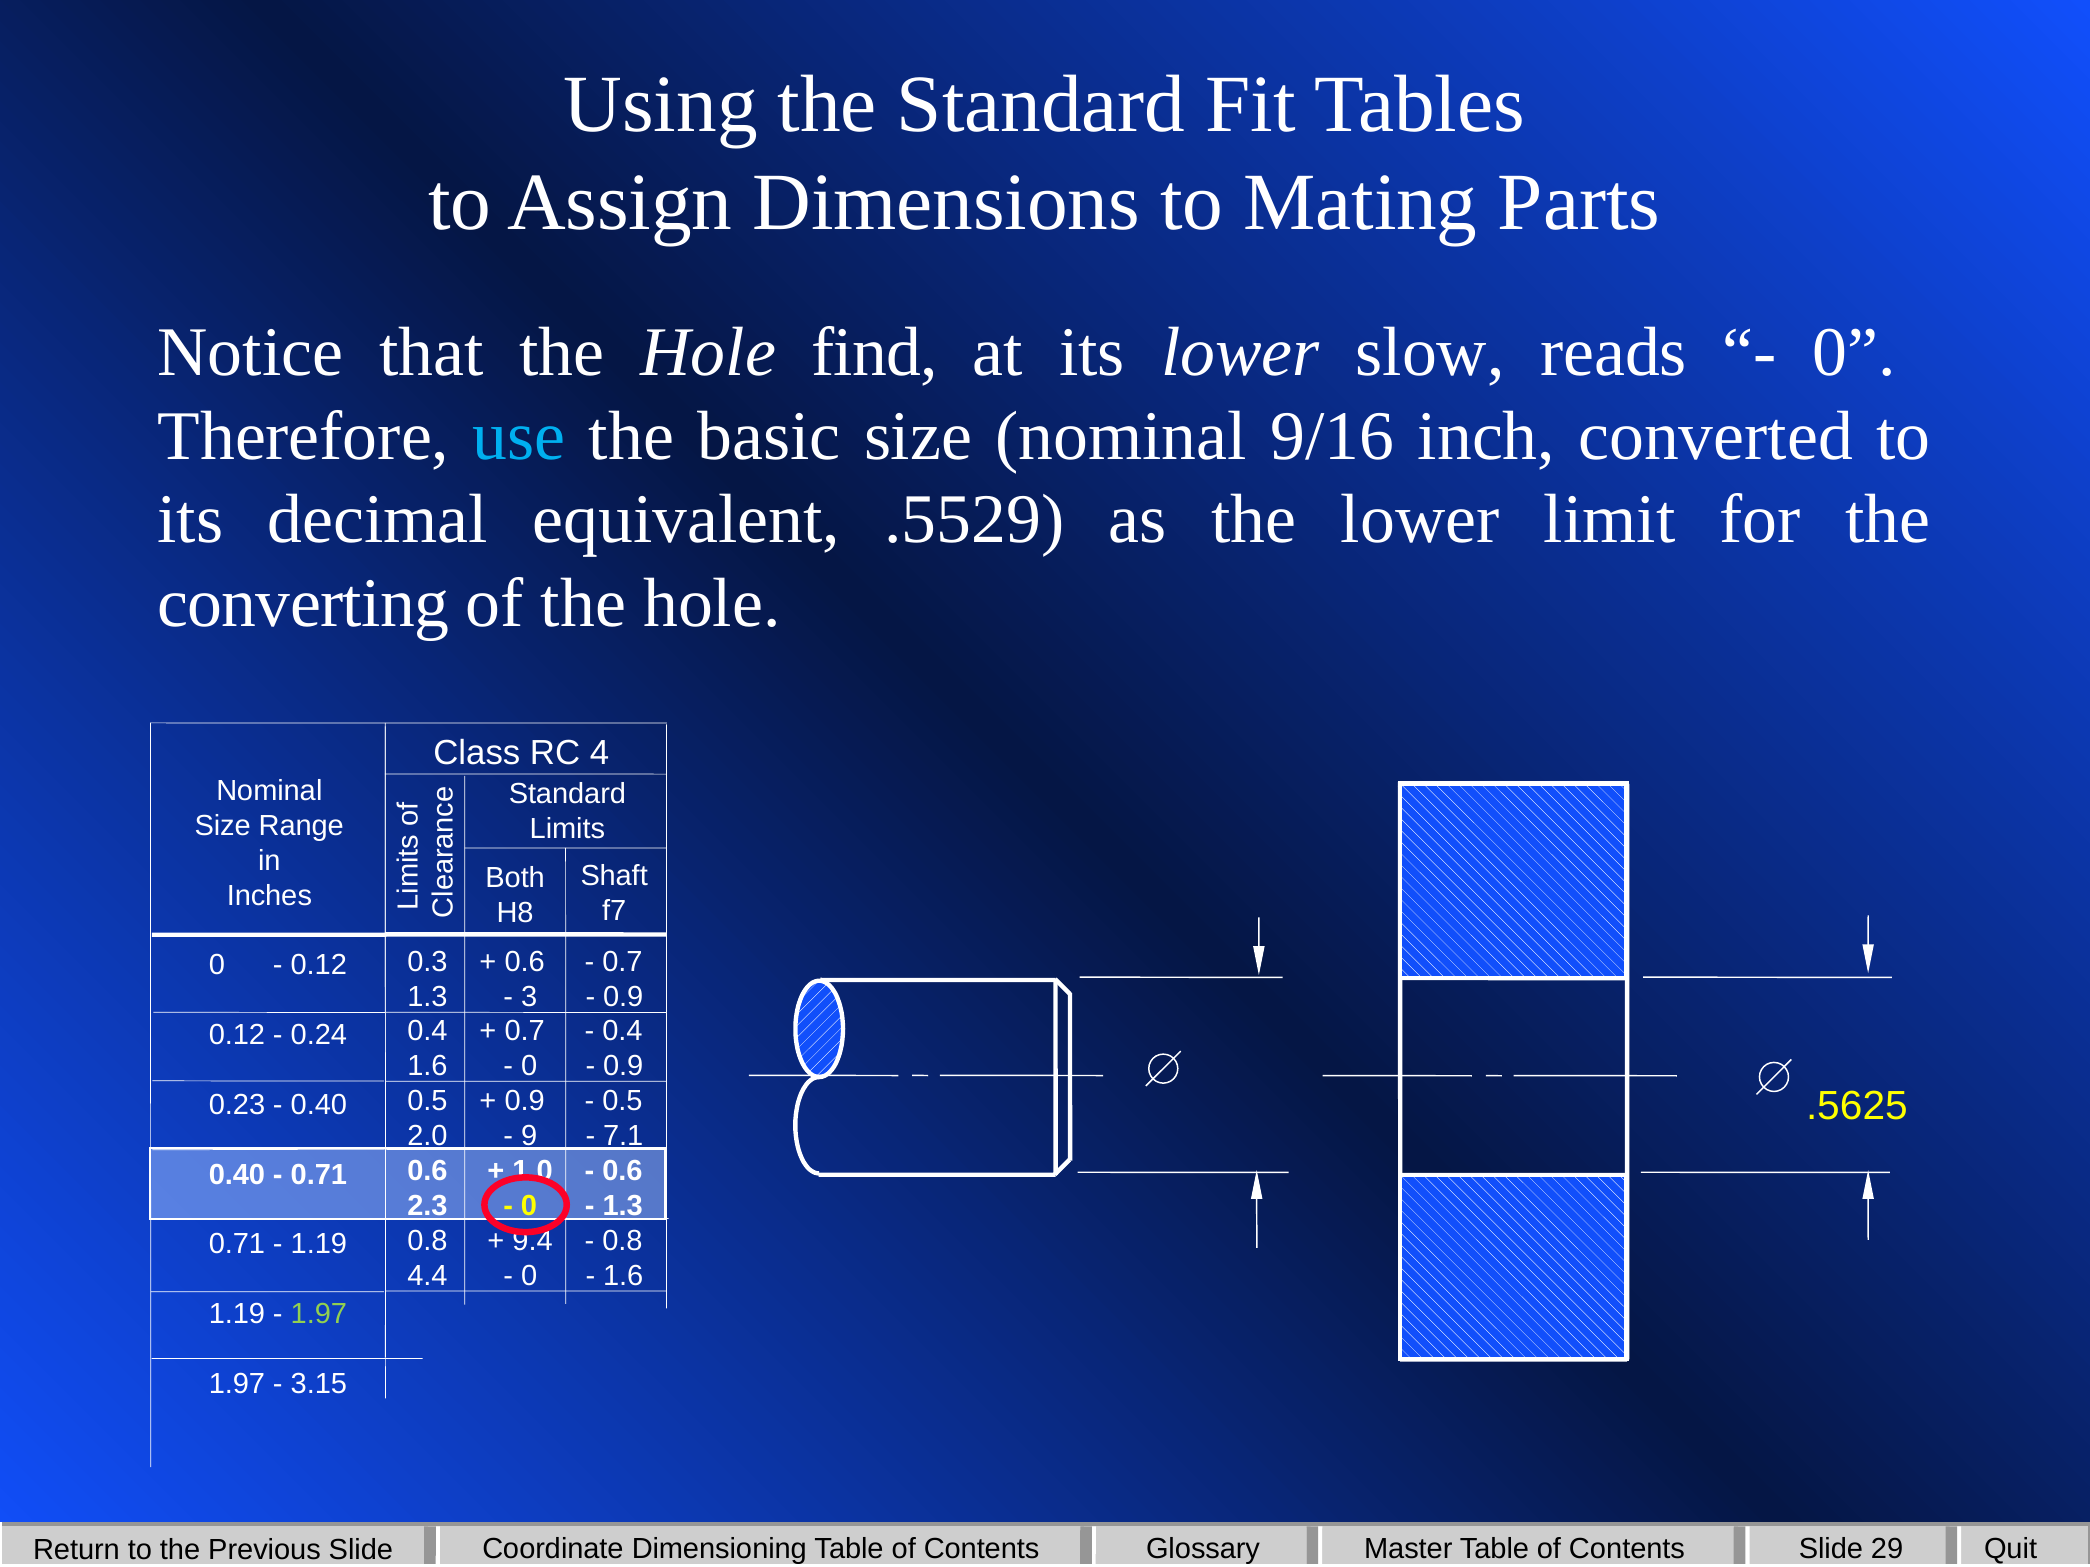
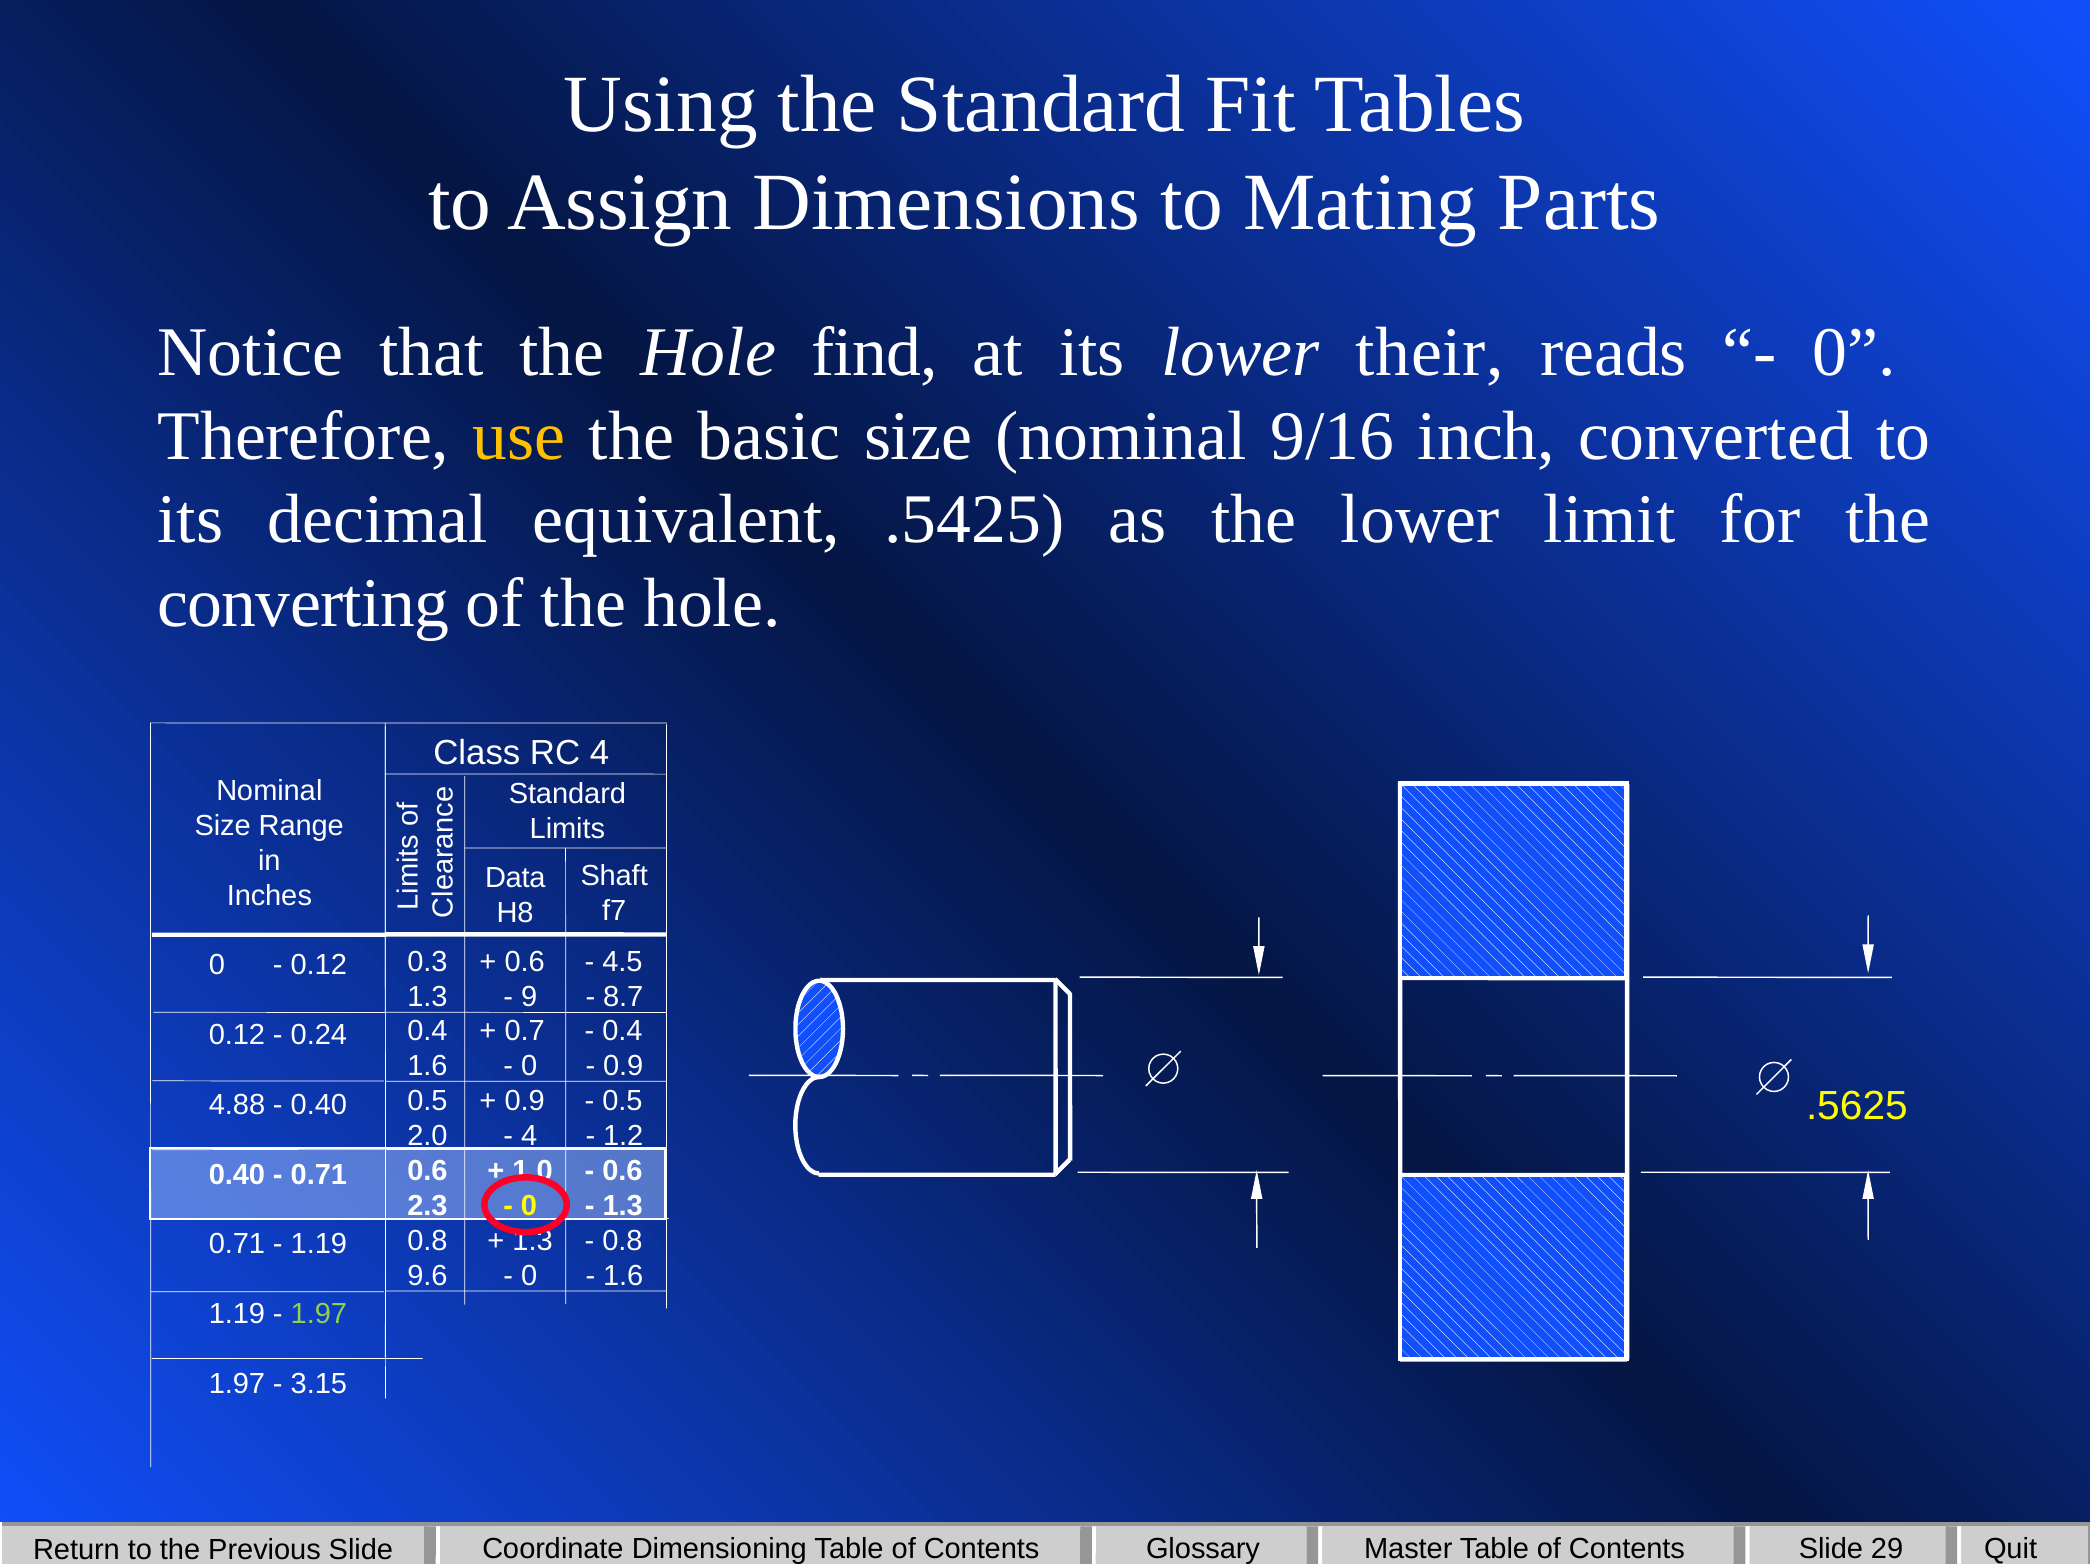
slow: slow -> their (1430, 353)
use colour: light blue -> yellow (519, 436)
.5529: .5529 -> .5425 (974, 520)
Both: Both -> Data (515, 878)
0.7: 0.7 -> 4.5 (623, 962)
3: 3 -> 9 (529, 997)
0.9: 0.9 -> 8.7 (623, 997)
0.23: 0.23 -> 4.88 (237, 1105)
9: 9 -> 4 (529, 1136)
7.1: 7.1 -> 1.2 (623, 1136)
9.4: 9.4 -> 1.3 (533, 1241)
4.4: 4.4 -> 9.6 (427, 1276)
